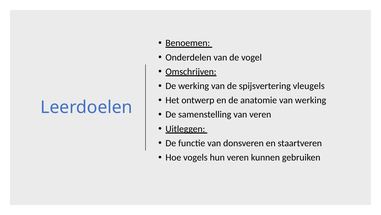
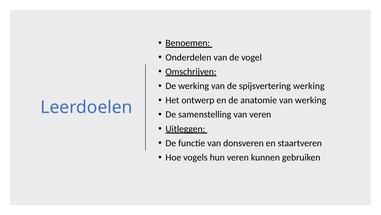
spijsvertering vleugels: vleugels -> werking (309, 86)
